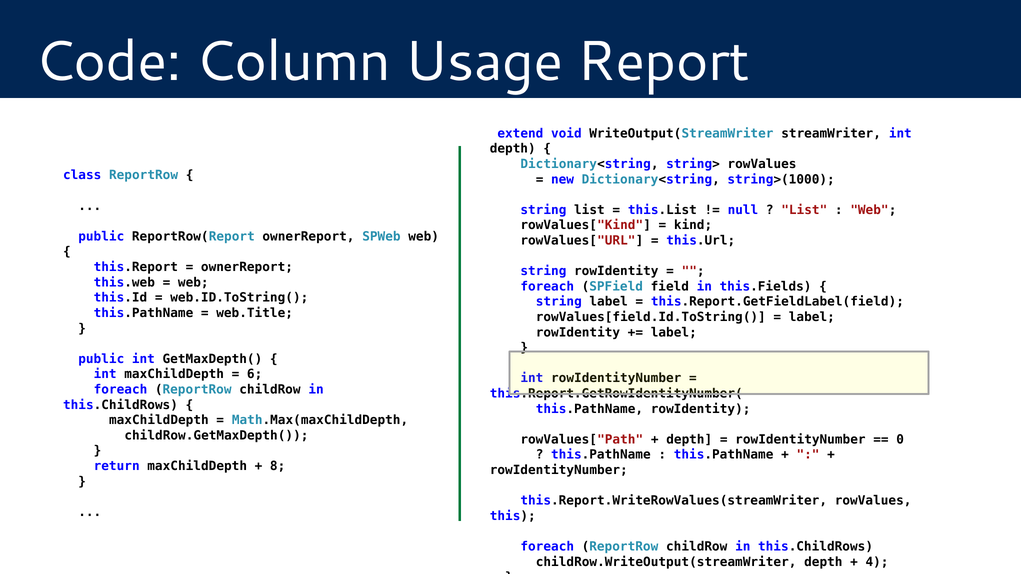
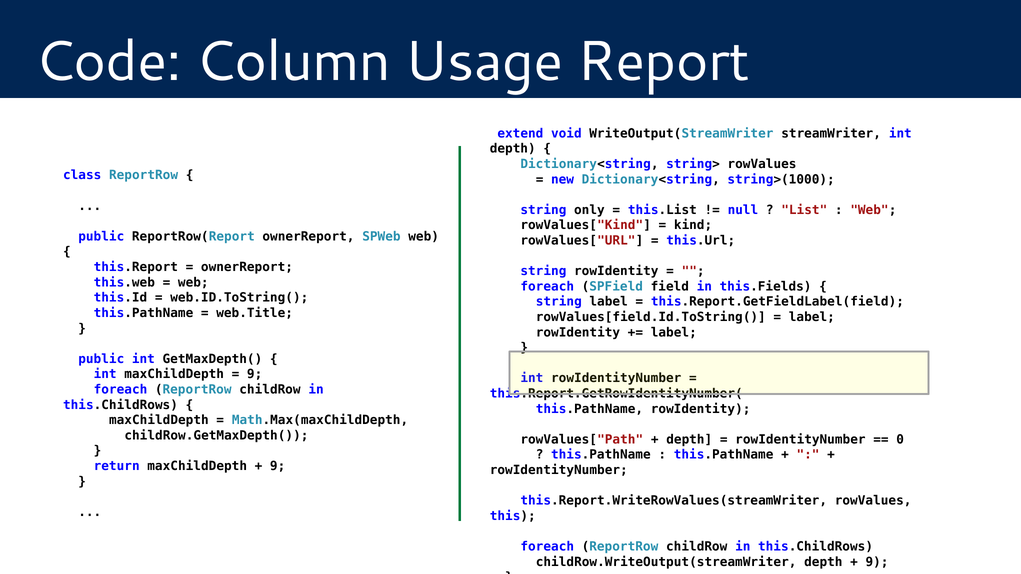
string list: list -> only (589, 210)
6: 6 -> 9 (255, 374)
8: 8 -> 9 (278, 466)
4: 4 -> 9 (877, 562)
